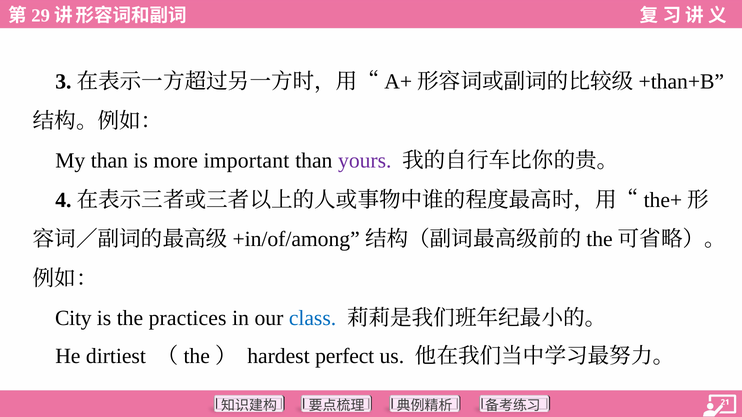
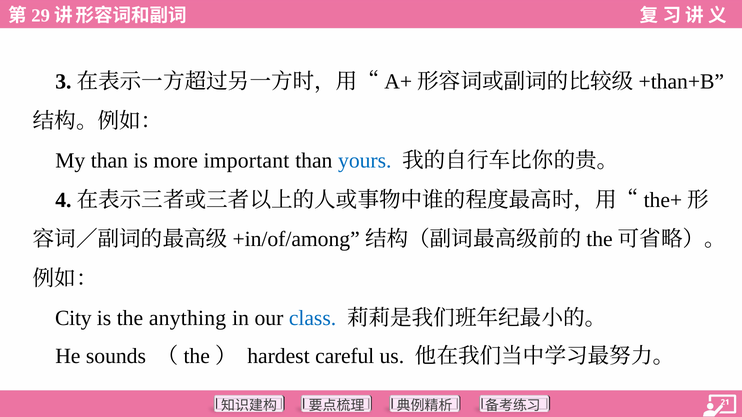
yours colour: purple -> blue (365, 161)
practices: practices -> anything (188, 318)
dirtiest: dirtiest -> sounds (116, 356)
perfect: perfect -> careful (345, 356)
